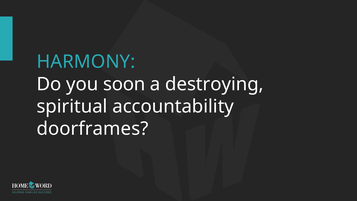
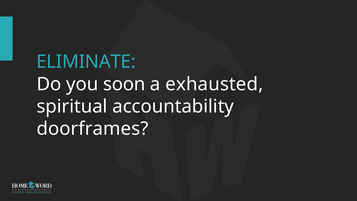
HARMONY: HARMONY -> ELIMINATE (86, 62)
destroying: destroying -> exhausted (214, 84)
